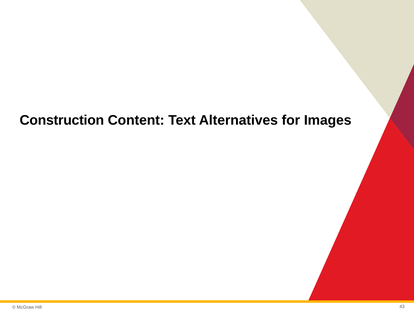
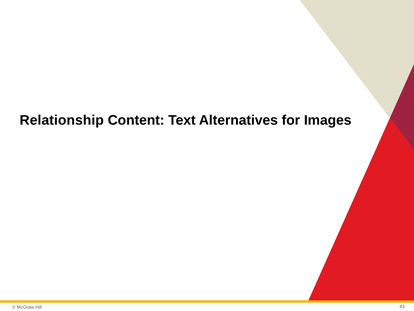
Construction: Construction -> Relationship (62, 120)
